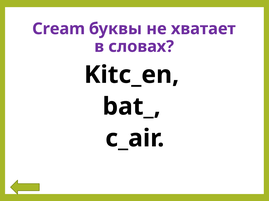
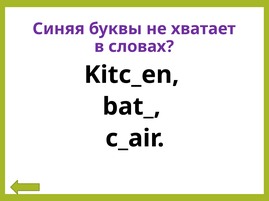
Cream: Cream -> Синяя (59, 29)
